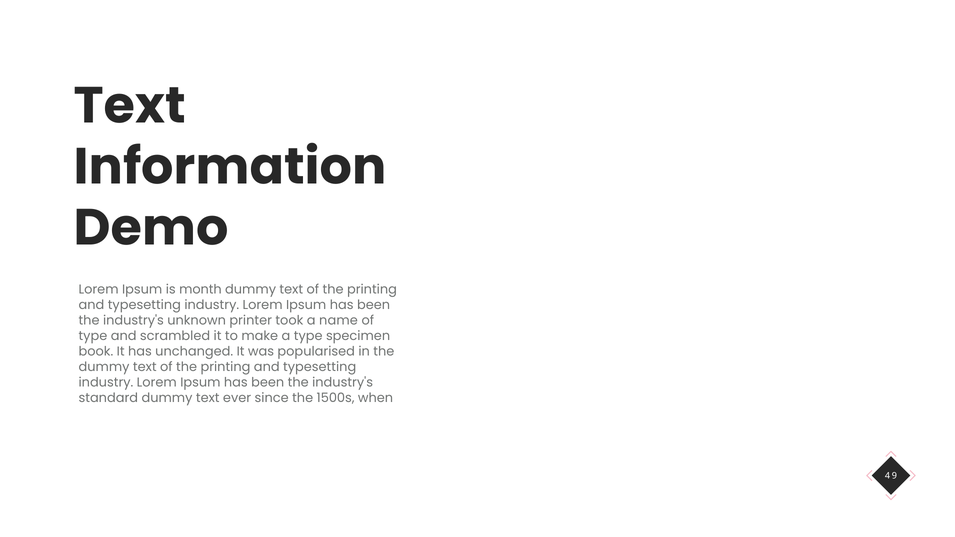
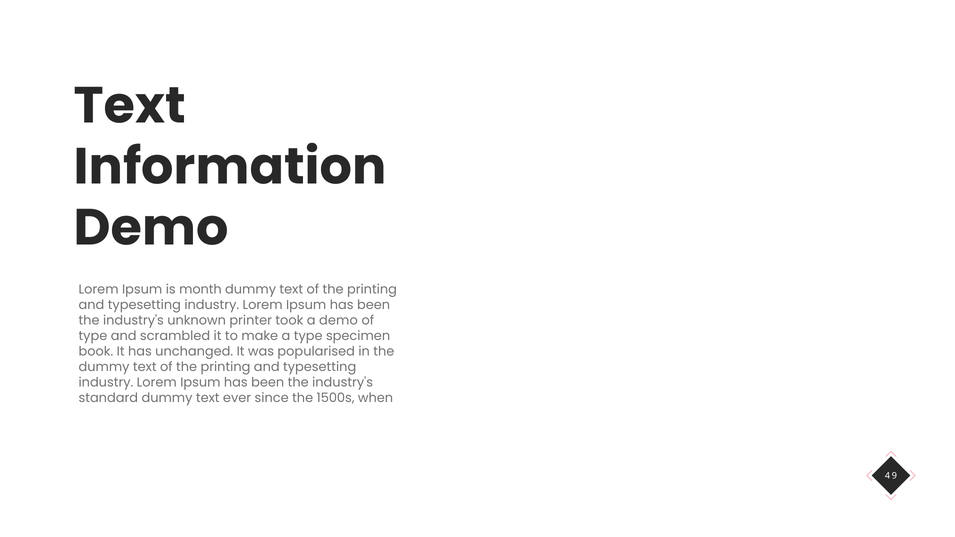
a name: name -> demo (338, 321)
